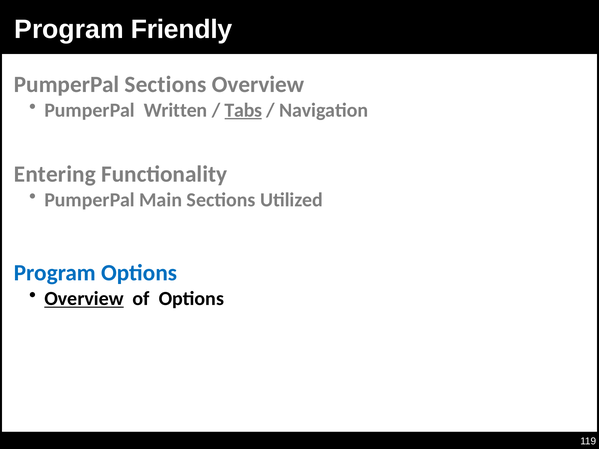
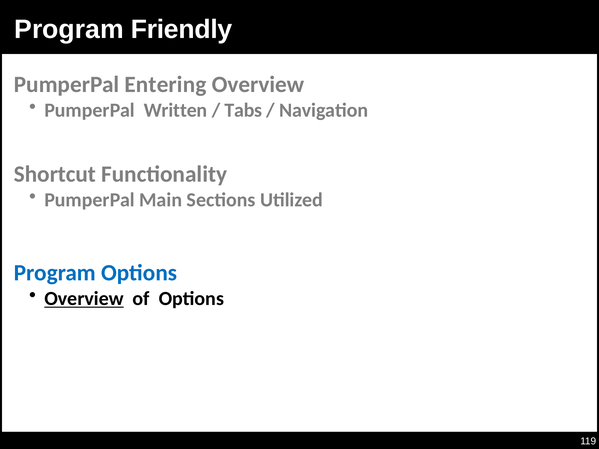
PumperPal Sections: Sections -> Entering (166, 84)
Tabs underline: present -> none (243, 110)
Entering: Entering -> Shortcut (55, 174)
